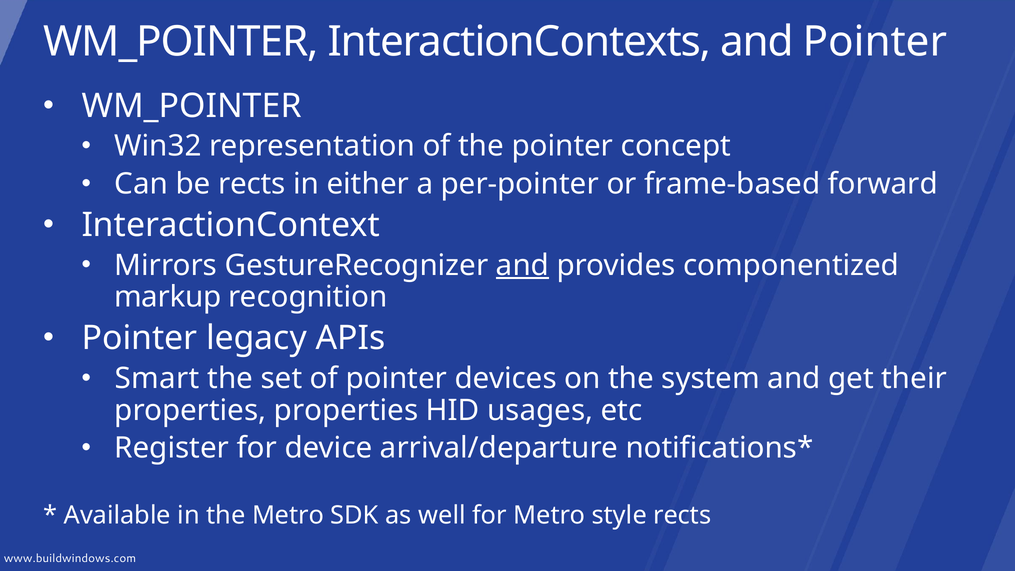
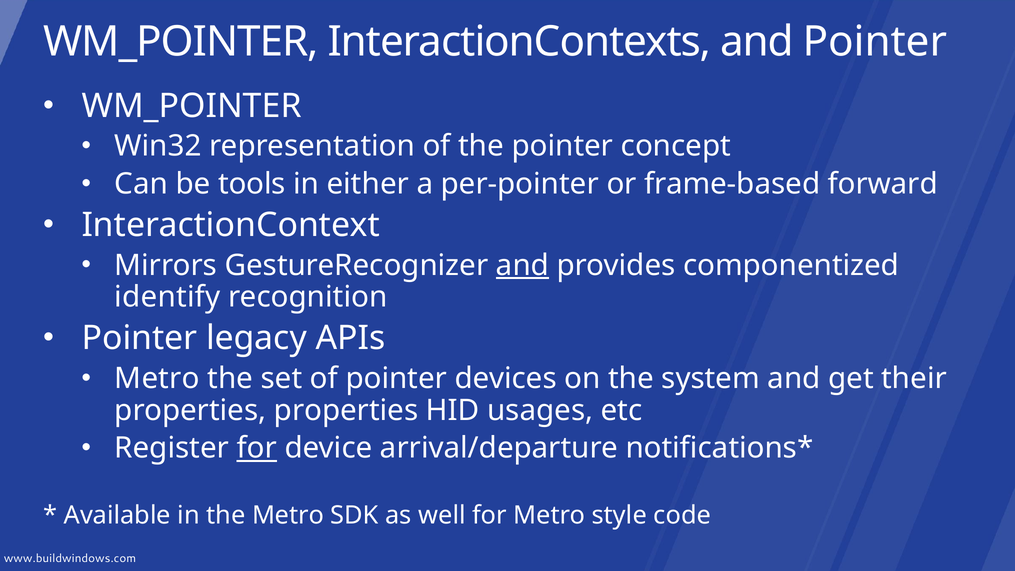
be rects: rects -> tools (252, 184)
markup: markup -> identify (167, 297)
Smart: Smart -> Metro (157, 378)
for underline: none -> present (257, 448)
style rects: rects -> code (682, 515)
